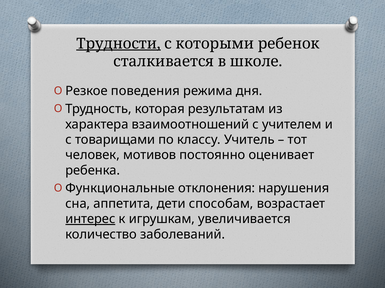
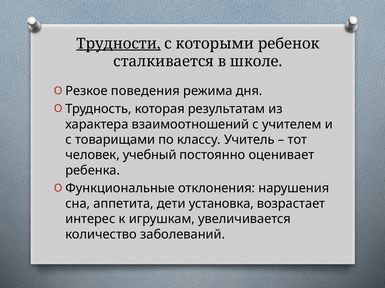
мотивов: мотивов -> учебный (150, 155)
способам: способам -> установка (221, 204)
интерес underline: present -> none (90, 220)
